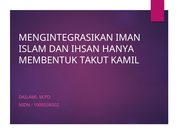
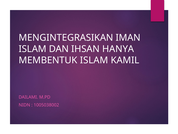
MEMBENTUK TAKUT: TAKUT -> ISLAM (94, 60)
